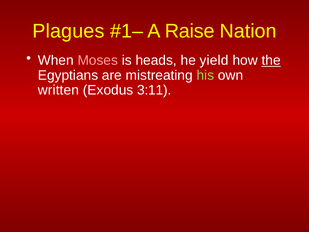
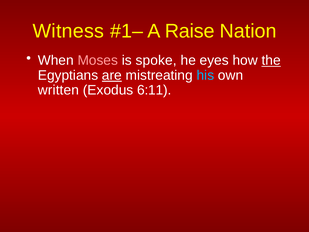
Plagues: Plagues -> Witness (68, 31)
heads: heads -> spoke (156, 60)
yield: yield -> eyes (214, 60)
are underline: none -> present (112, 75)
his colour: light green -> light blue (205, 75)
3:11: 3:11 -> 6:11 (154, 90)
